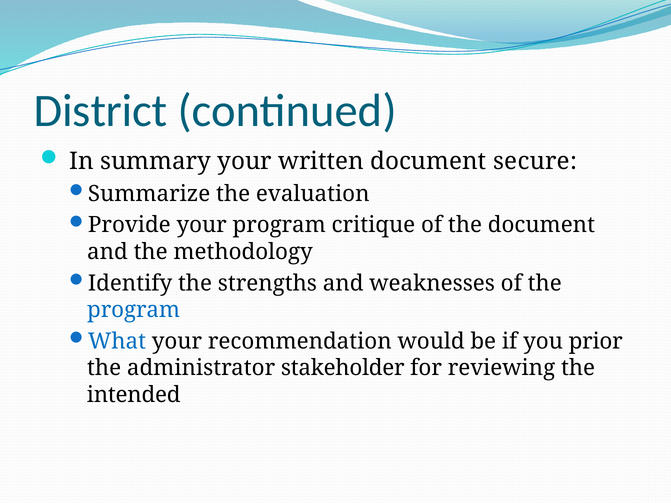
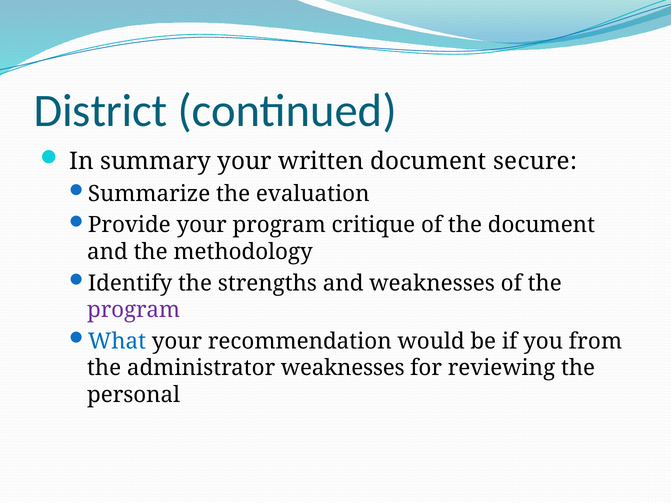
program colour: blue -> purple (134, 310)
prior: prior -> from (595, 341)
administrator stakeholder: stakeholder -> weaknesses (343, 368)
intended: intended -> personal (134, 395)
